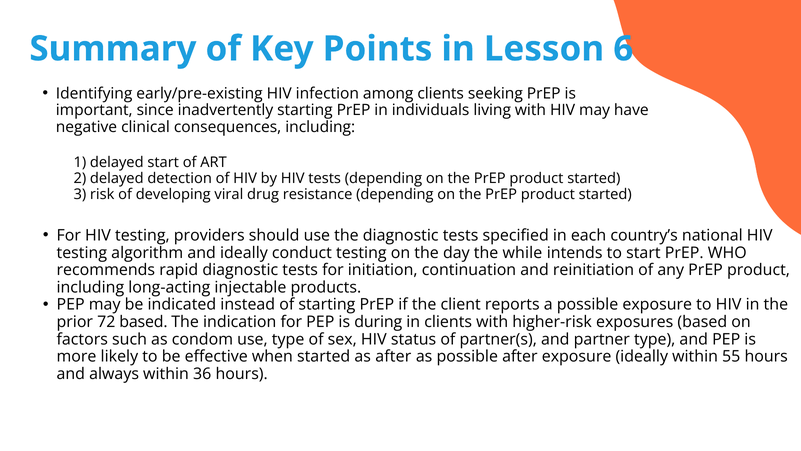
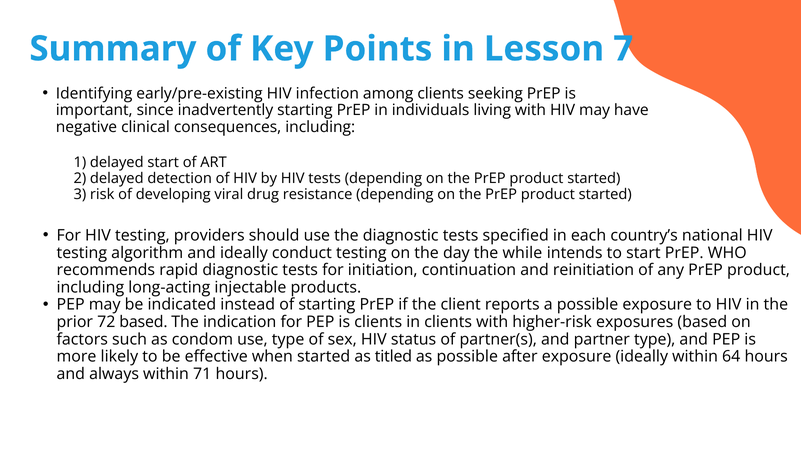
6: 6 -> 7 (623, 49)
is during: during -> clients (378, 322)
as after: after -> titled (393, 356)
55: 55 -> 64 (731, 356)
36: 36 -> 71 (202, 373)
